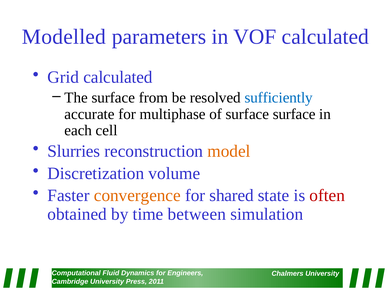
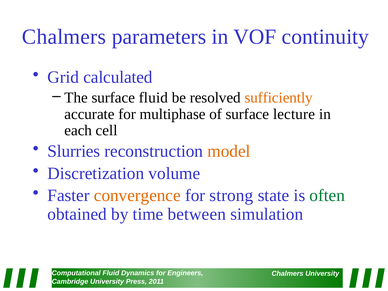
Modelled: Modelled -> Chalmers (64, 37)
VOF calculated: calculated -> continuity (325, 37)
surface from: from -> fluid (153, 98)
sufficiently colour: blue -> orange (279, 98)
surface surface: surface -> lecture (294, 114)
shared: shared -> strong (231, 195)
often colour: red -> green (327, 195)
